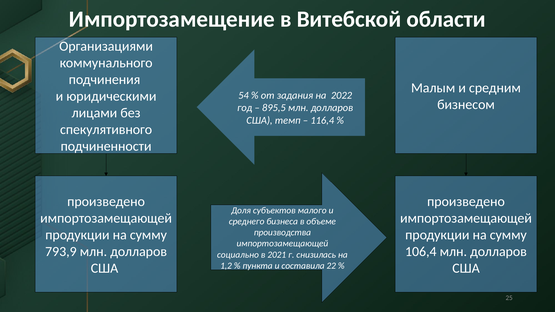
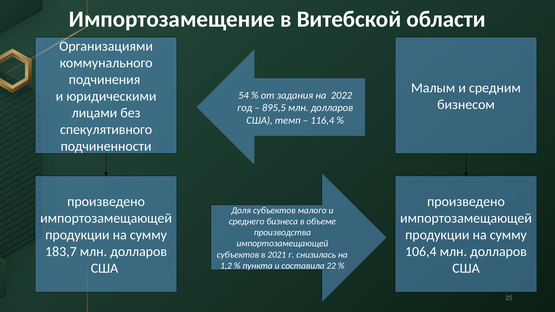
793,9: 793,9 -> 183,7 (61, 252)
социально: социально -> субъектов (238, 255)
